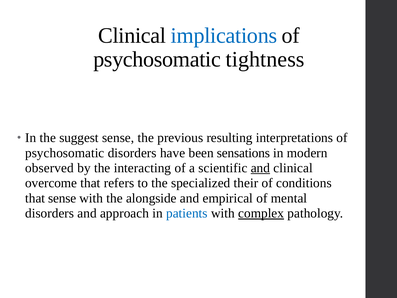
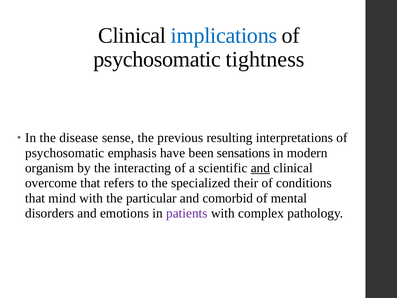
suggest: suggest -> disease (79, 138)
psychosomatic disorders: disorders -> emphasis (132, 153)
observed: observed -> organism (50, 168)
that sense: sense -> mind (62, 198)
alongside: alongside -> particular (151, 198)
empirical: empirical -> comorbid (228, 198)
approach: approach -> emotions (124, 213)
patients colour: blue -> purple (187, 213)
complex underline: present -> none (261, 213)
